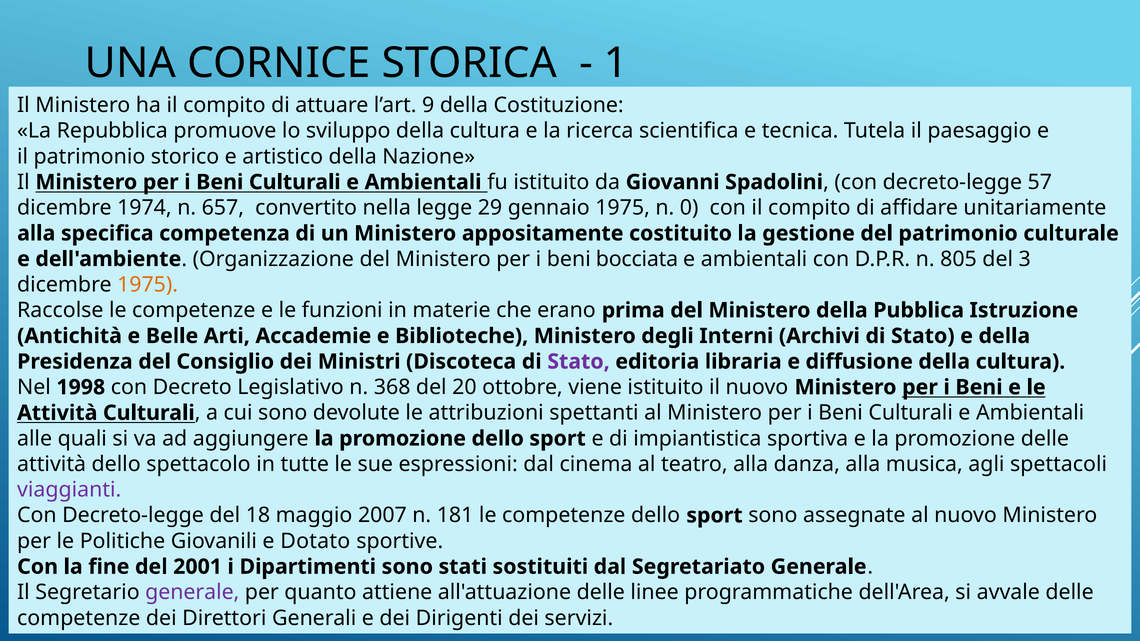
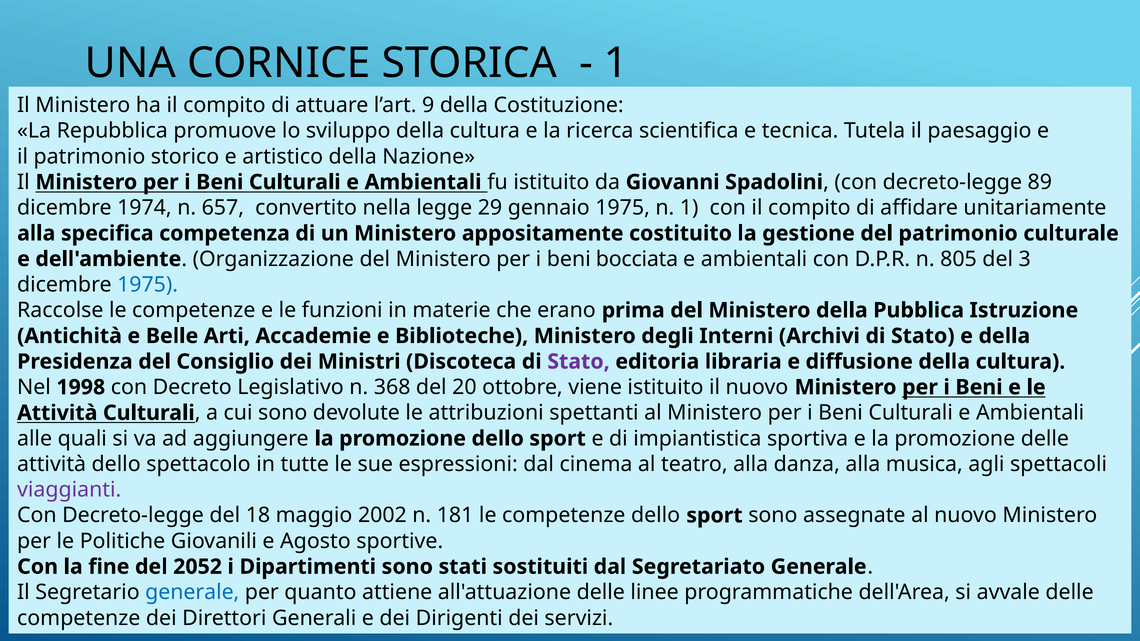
57: 57 -> 89 (1040, 182)
n 0: 0 -> 1 (689, 208)
1975 colour: orange -> blue (148, 285)
2007: 2007 -> 2002 (382, 516)
Dotato: Dotato -> Agosto (315, 541)
2001: 2001 -> 2052 (198, 567)
generale colour: purple -> blue (192, 593)
